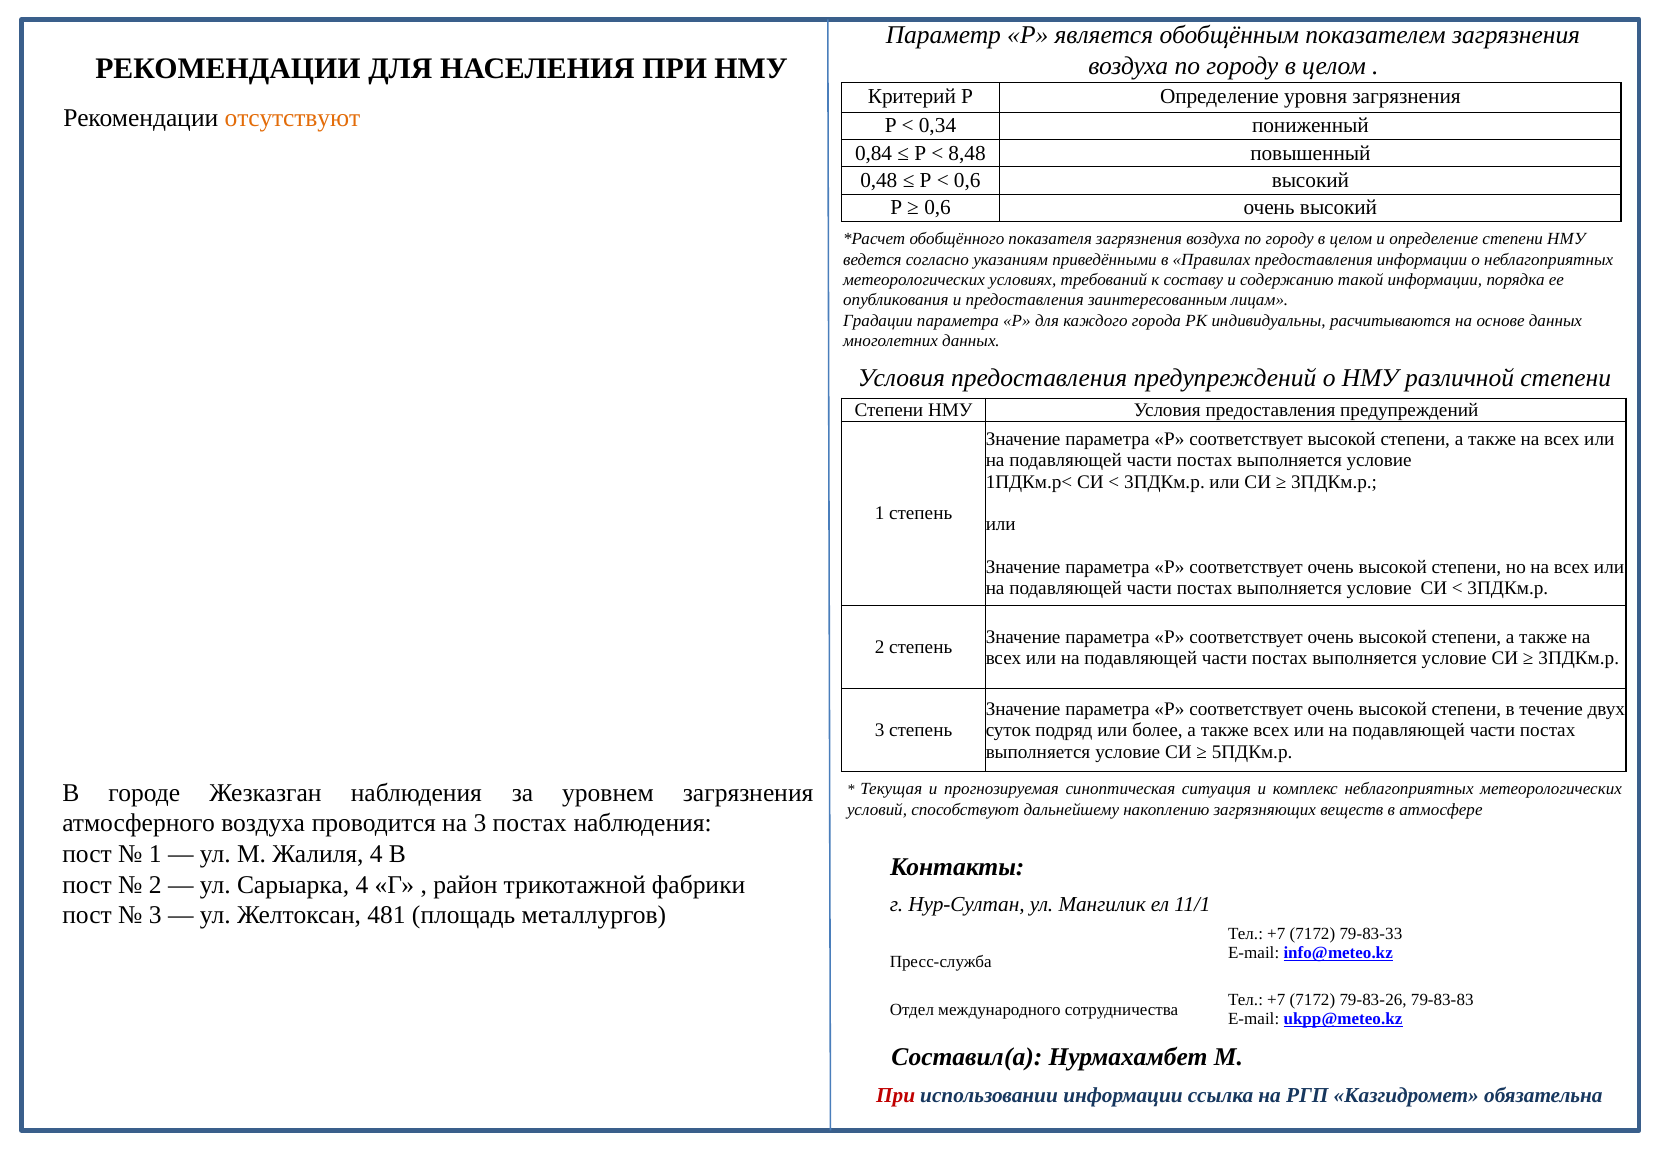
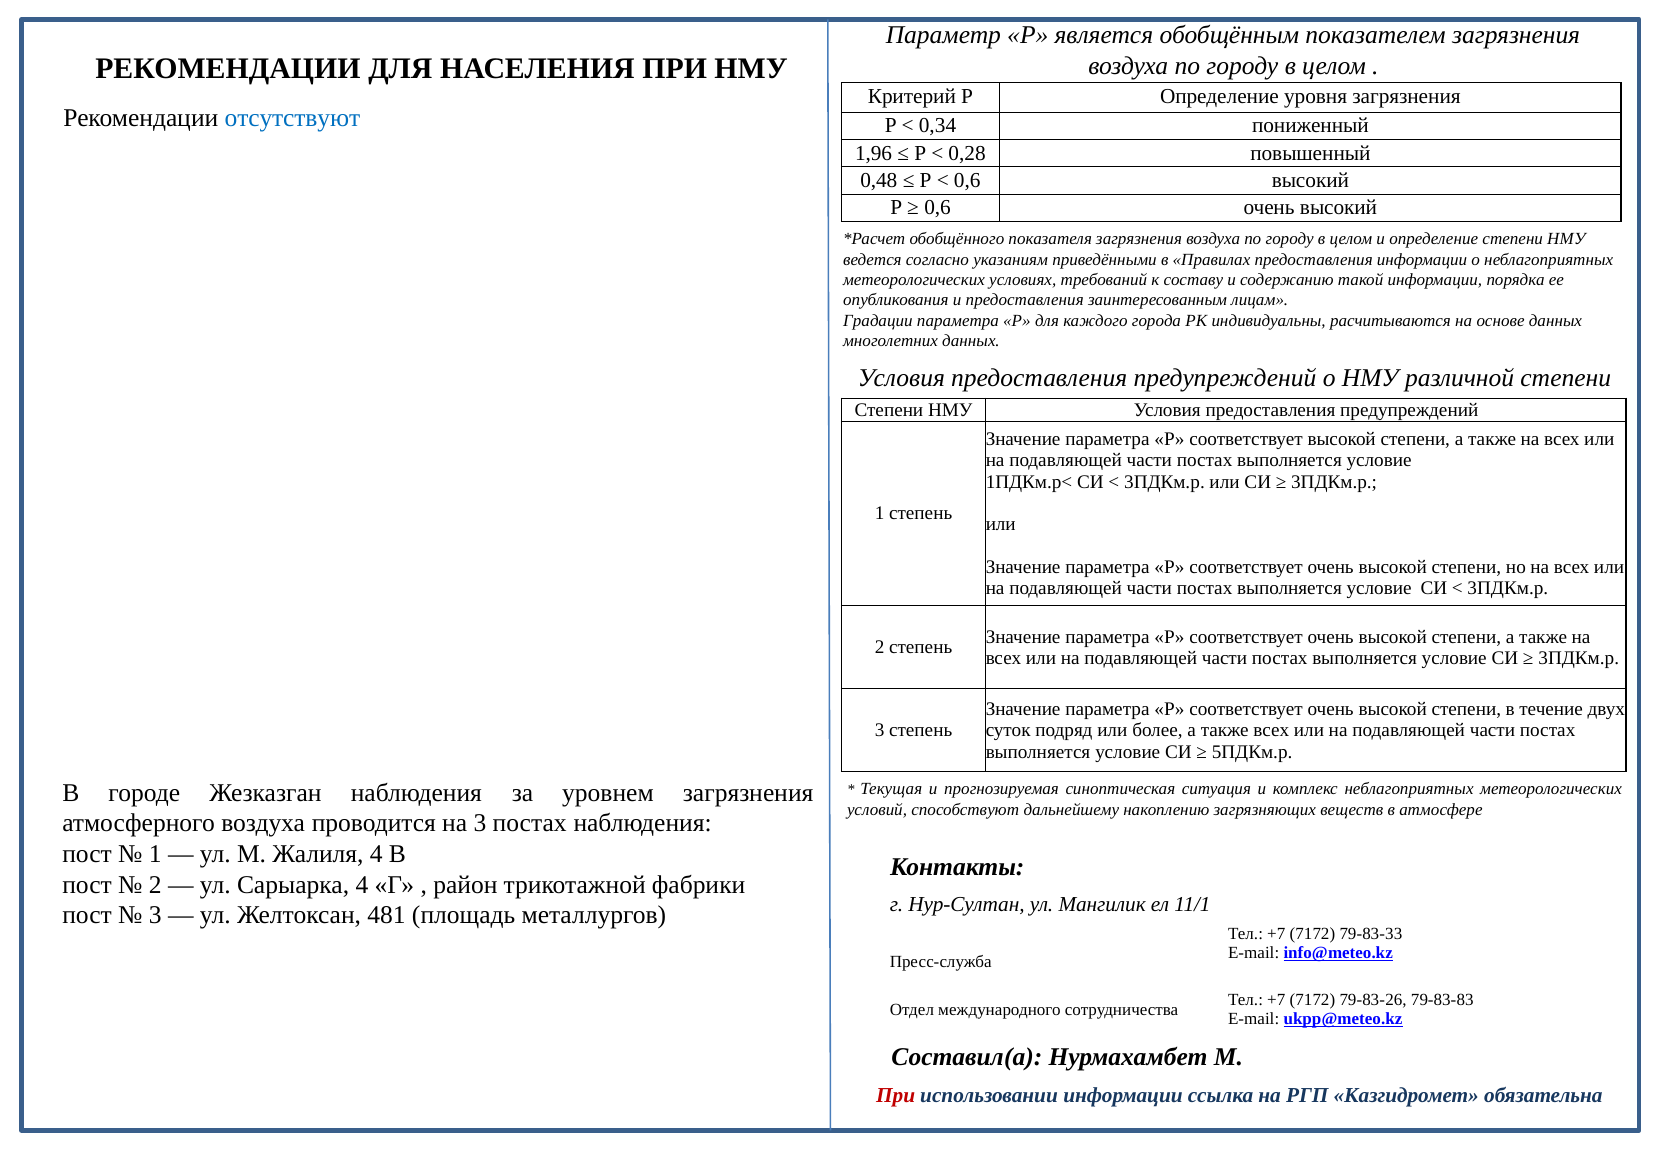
отсутствуют colour: orange -> blue (292, 118)
0,84: 0,84 -> 1,96 (874, 153)
8,48: 8,48 -> 0,28 (967, 153)
